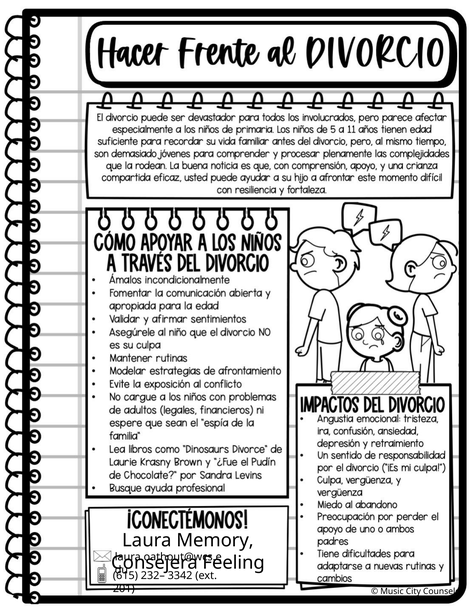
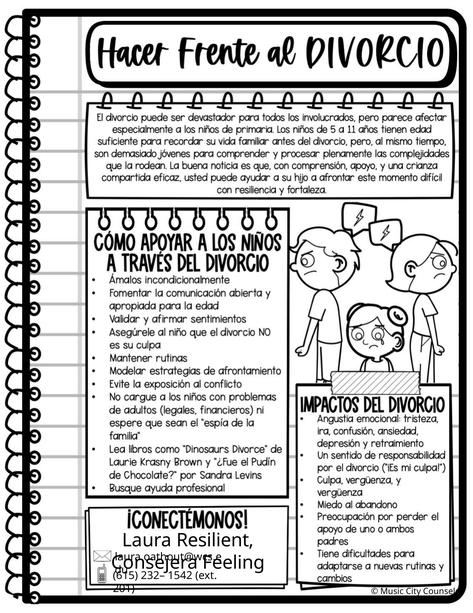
Memory: Memory -> Resilient (215, 540)
3342: 3342 -> 1542 (180, 575)
